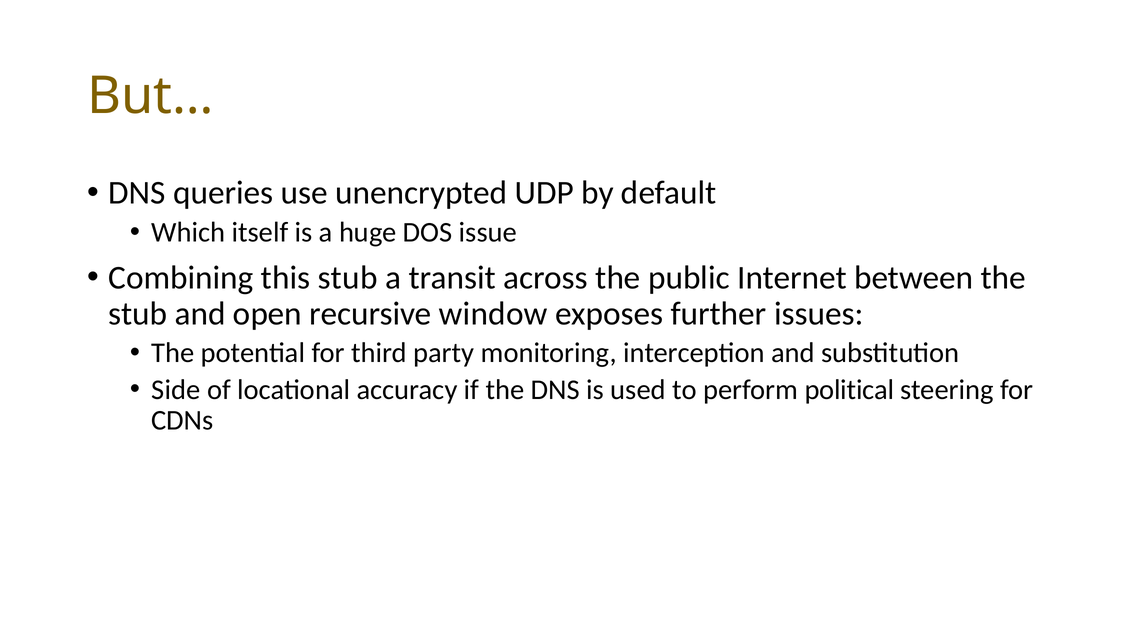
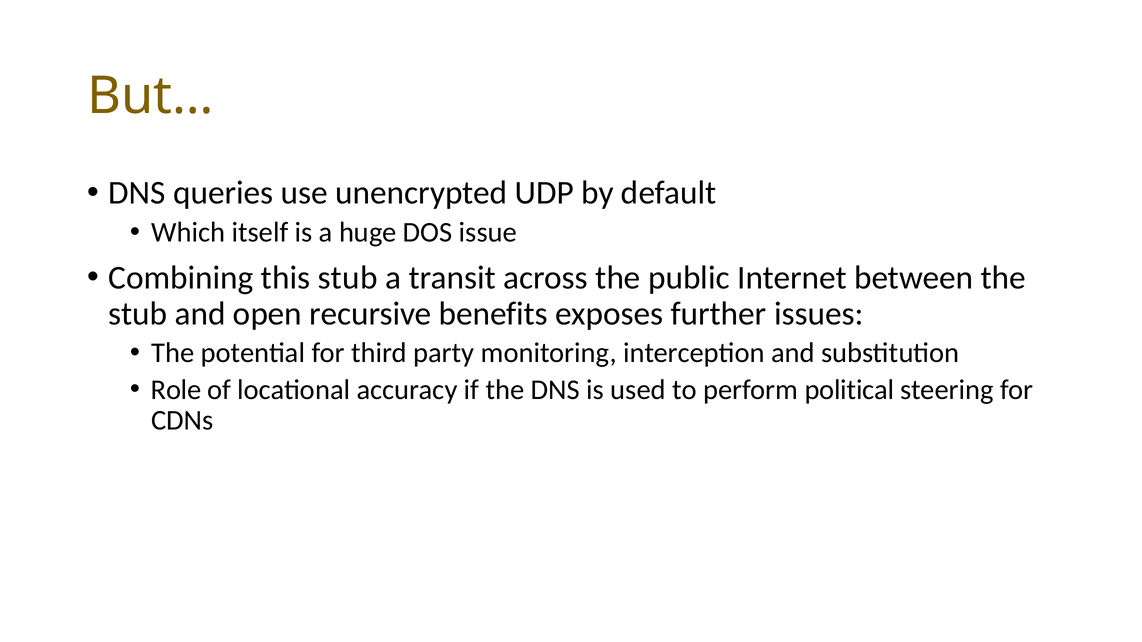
window: window -> benefits (493, 314)
Side: Side -> Role (176, 390)
